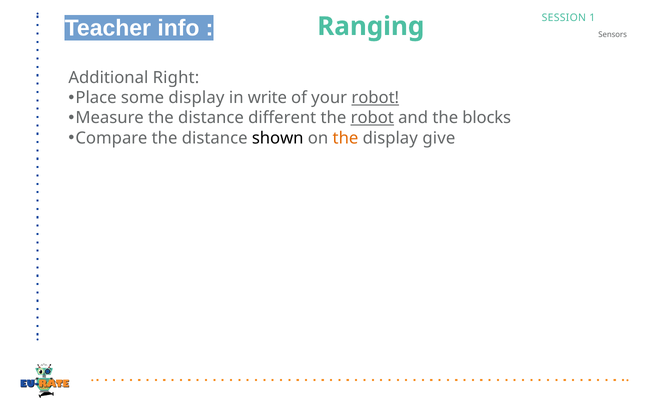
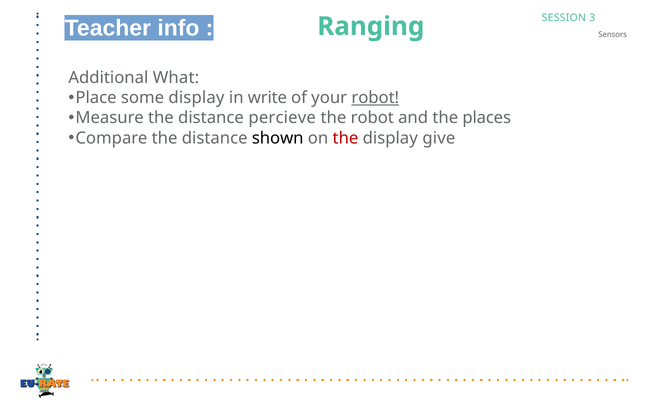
1: 1 -> 3 (592, 18)
Right: Right -> What (176, 78)
different: different -> percieve (282, 118)
robot underline: present -> none (372, 118)
blocks: blocks -> places (487, 118)
the colour: orange -> red (345, 138)
